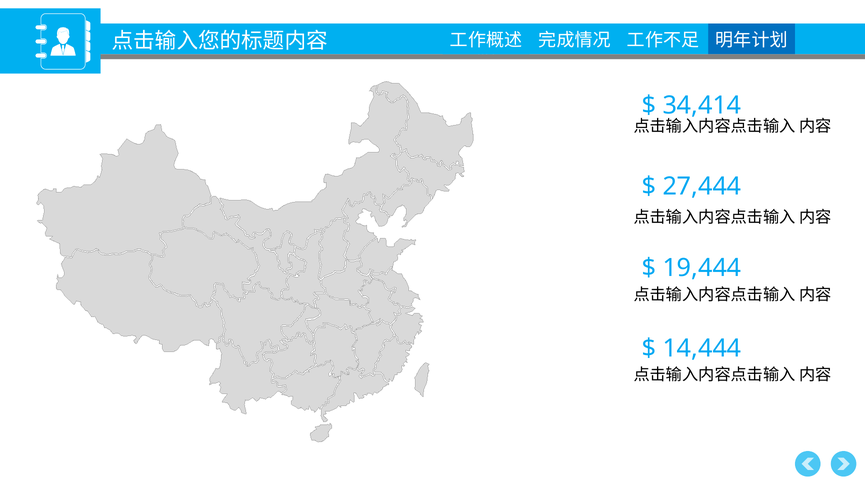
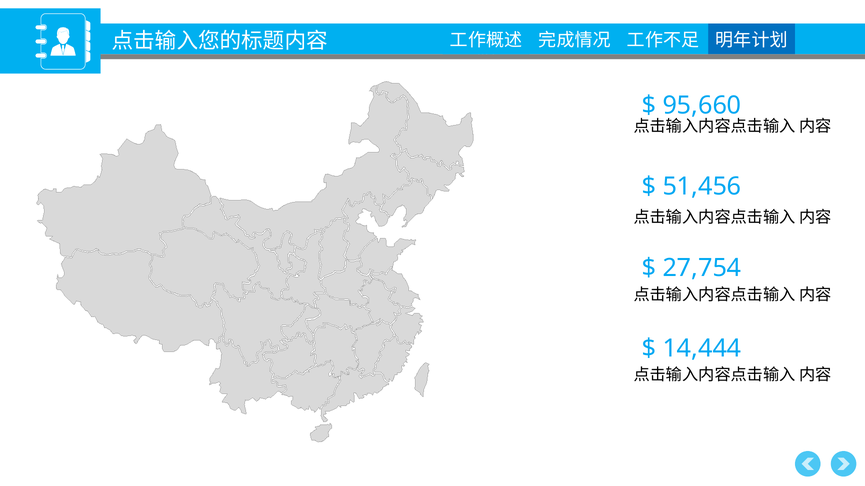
34,414: 34,414 -> 95,660 (702, 105)
27,444: 27,444 -> 51,456 (702, 187)
19,444: 19,444 -> 27,754 (702, 268)
